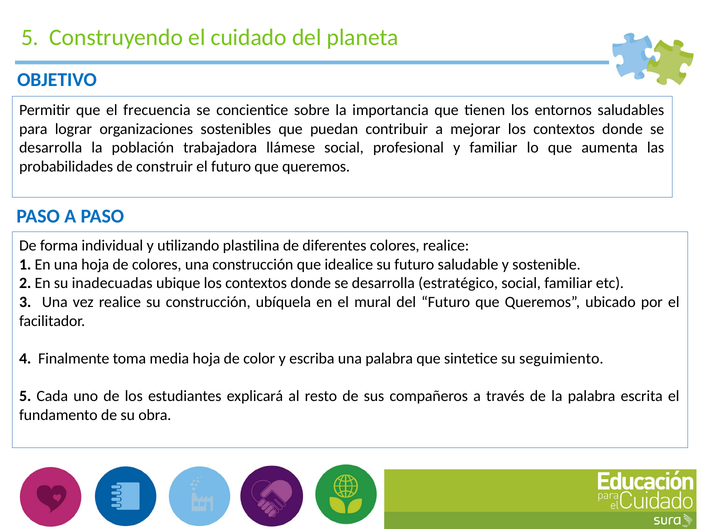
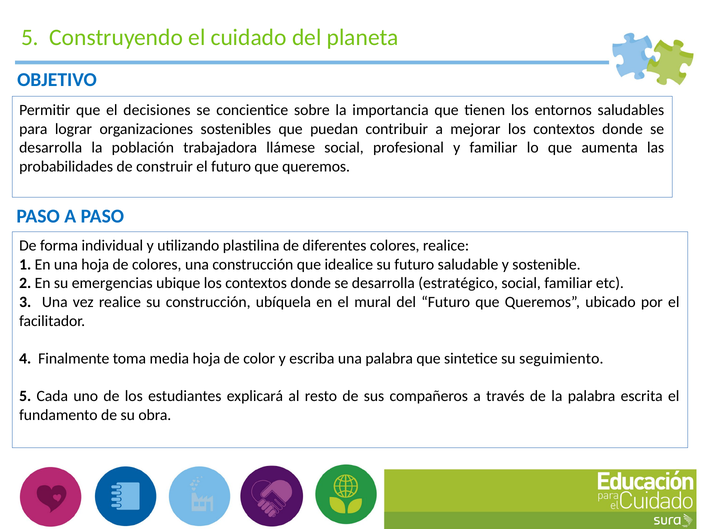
frecuencia: frecuencia -> decisiones (157, 110)
inadecuadas: inadecuadas -> emergencias (112, 283)
